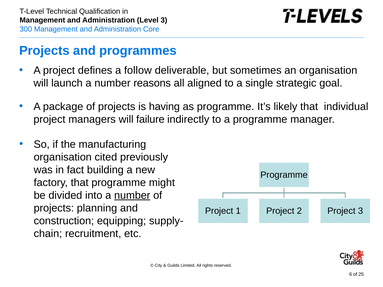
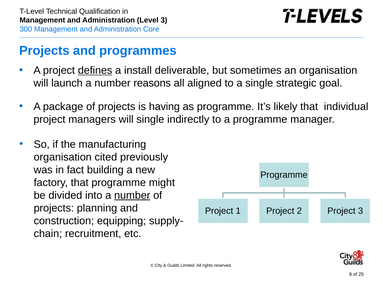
defines underline: none -> present (95, 70)
follow: follow -> install (138, 70)
will failure: failure -> single (150, 119)
